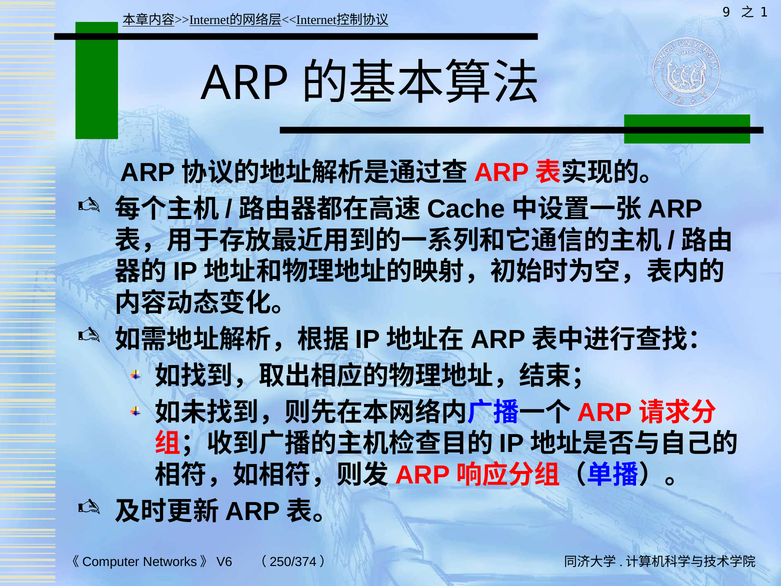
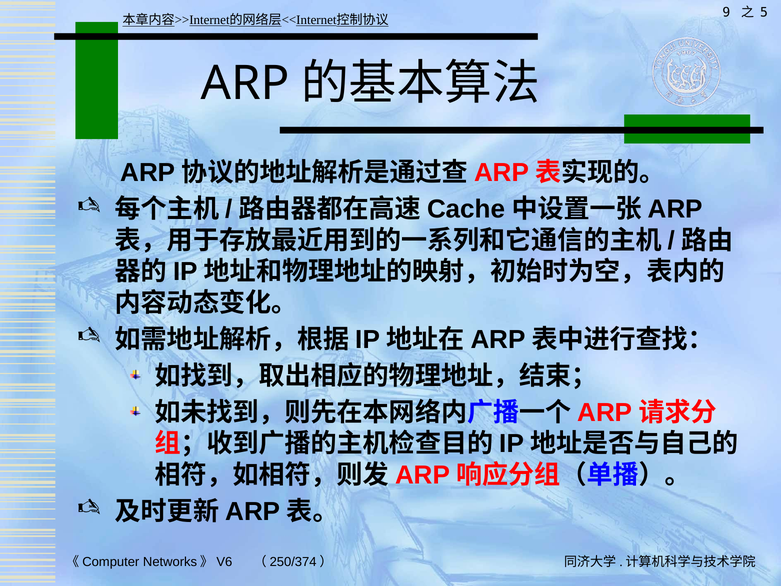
1: 1 -> 5 (764, 13)
